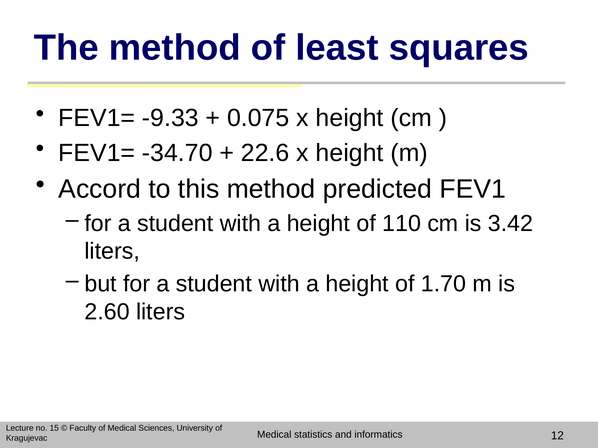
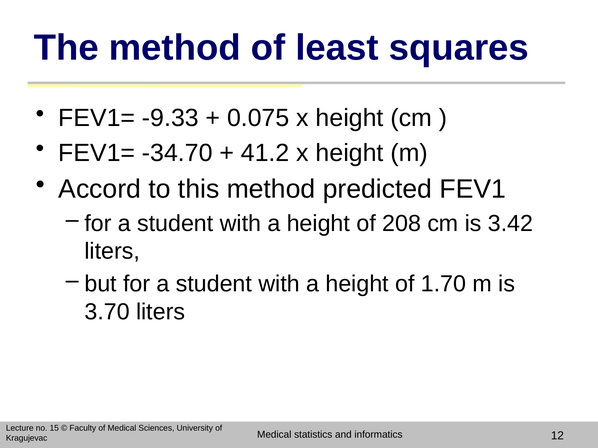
22.6: 22.6 -> 41.2 (265, 153)
110: 110 -> 208 (402, 224)
2.60: 2.60 -> 3.70 (107, 312)
